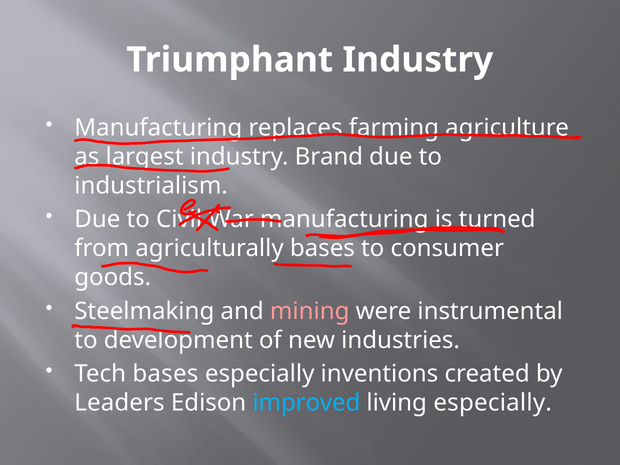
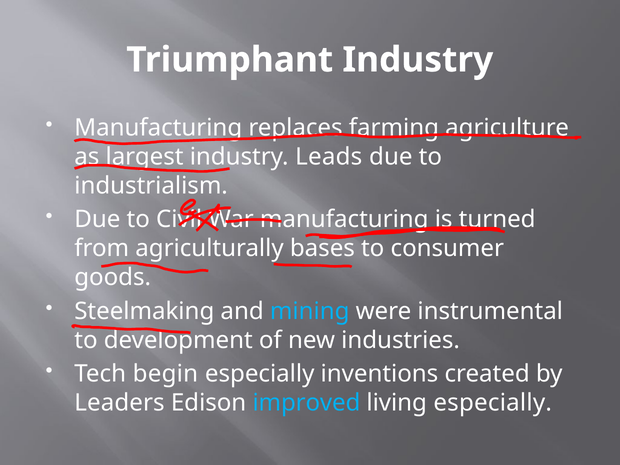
Brand: Brand -> Leads (329, 157)
mining colour: pink -> light blue (310, 311)
Tech bases: bases -> begin (165, 374)
